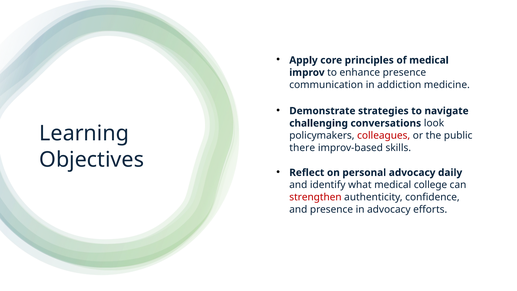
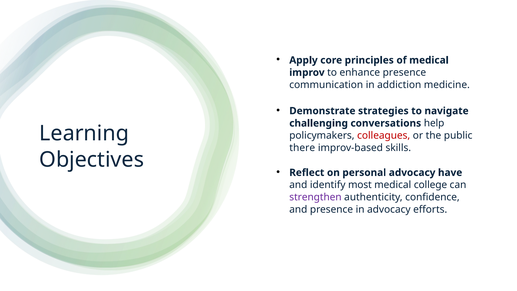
look: look -> help (434, 123)
daily: daily -> have (450, 173)
what: what -> most (360, 185)
strengthen colour: red -> purple (315, 197)
